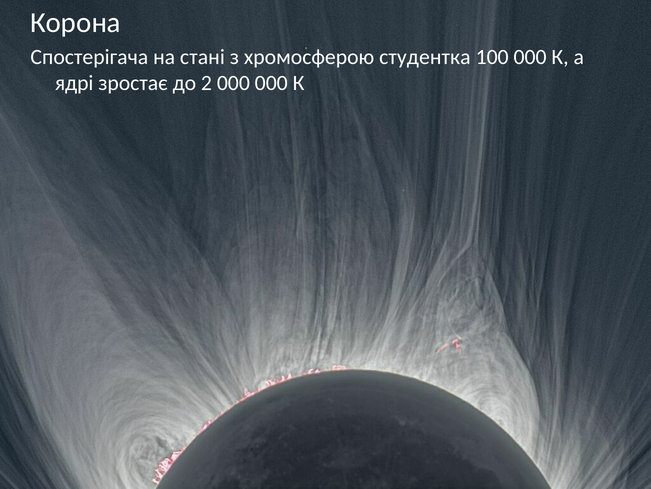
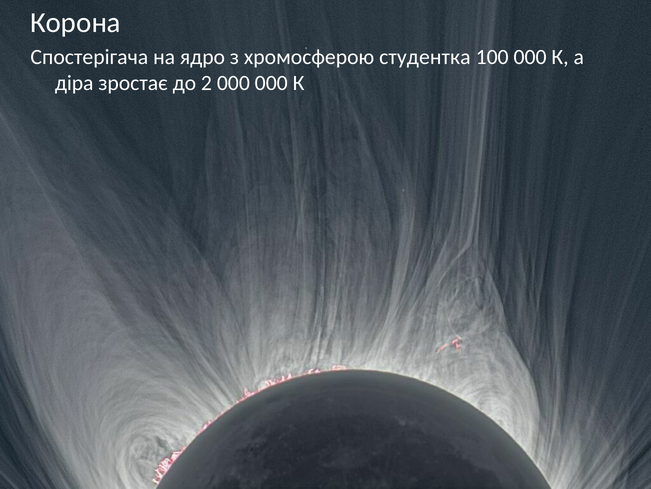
стані: стані -> ядро (203, 57)
ядрі: ядрі -> діра (74, 83)
